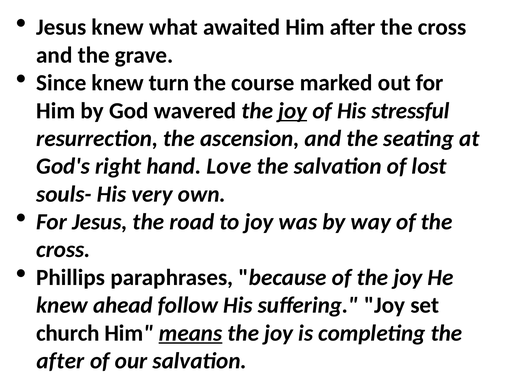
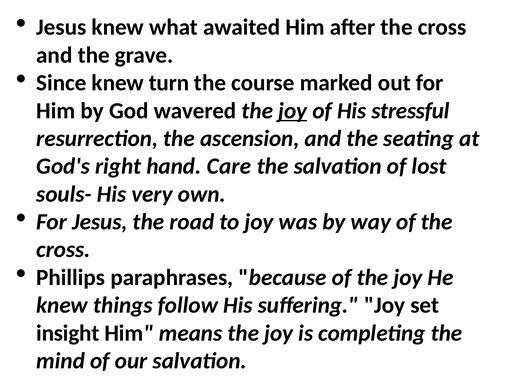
Love: Love -> Care (229, 166)
ahead: ahead -> things (123, 305)
church: church -> insight (68, 333)
means underline: present -> none (191, 333)
after: after -> mind (61, 361)
